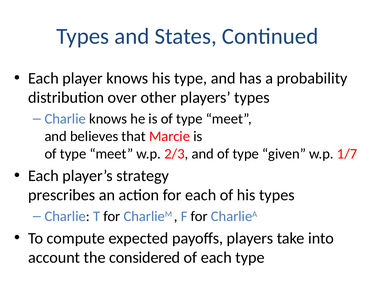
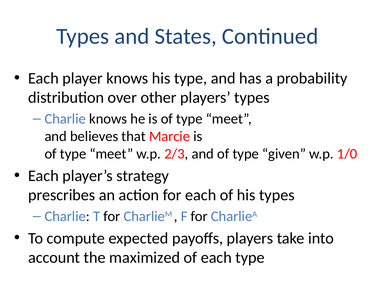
1/7: 1/7 -> 1/0 (347, 154)
considered: considered -> maximized (145, 258)
